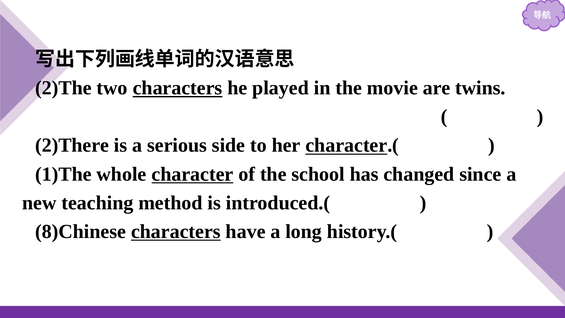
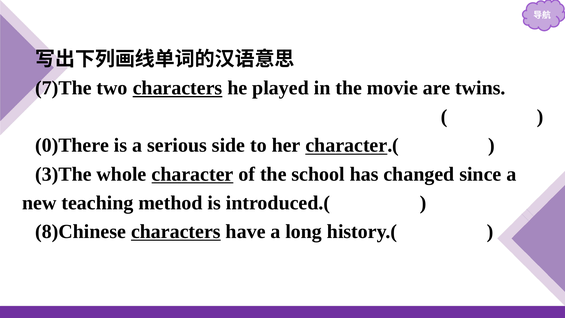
2)The: 2)The -> 7)The (63, 88)
2)There: 2)There -> 0)There (72, 145)
1)The: 1)The -> 3)The (63, 174)
